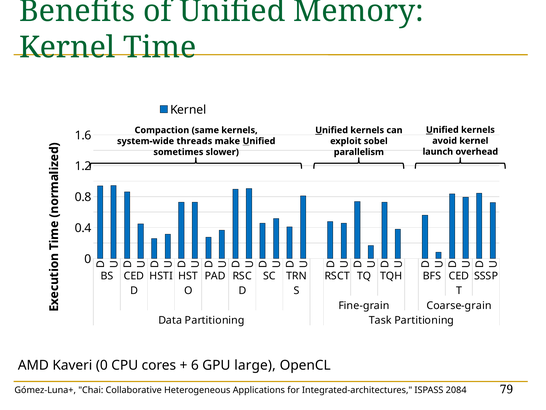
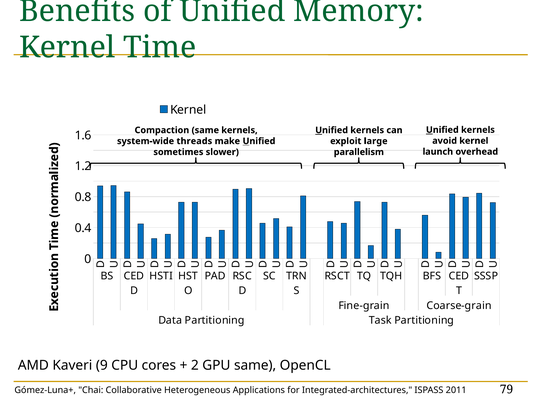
sobel: sobel -> large (376, 141)
Kaveri 0: 0 -> 9 (102, 365)
6: 6 -> 2 (195, 365)
GPU large: large -> same (255, 365)
2084: 2084 -> 2011 (456, 390)
